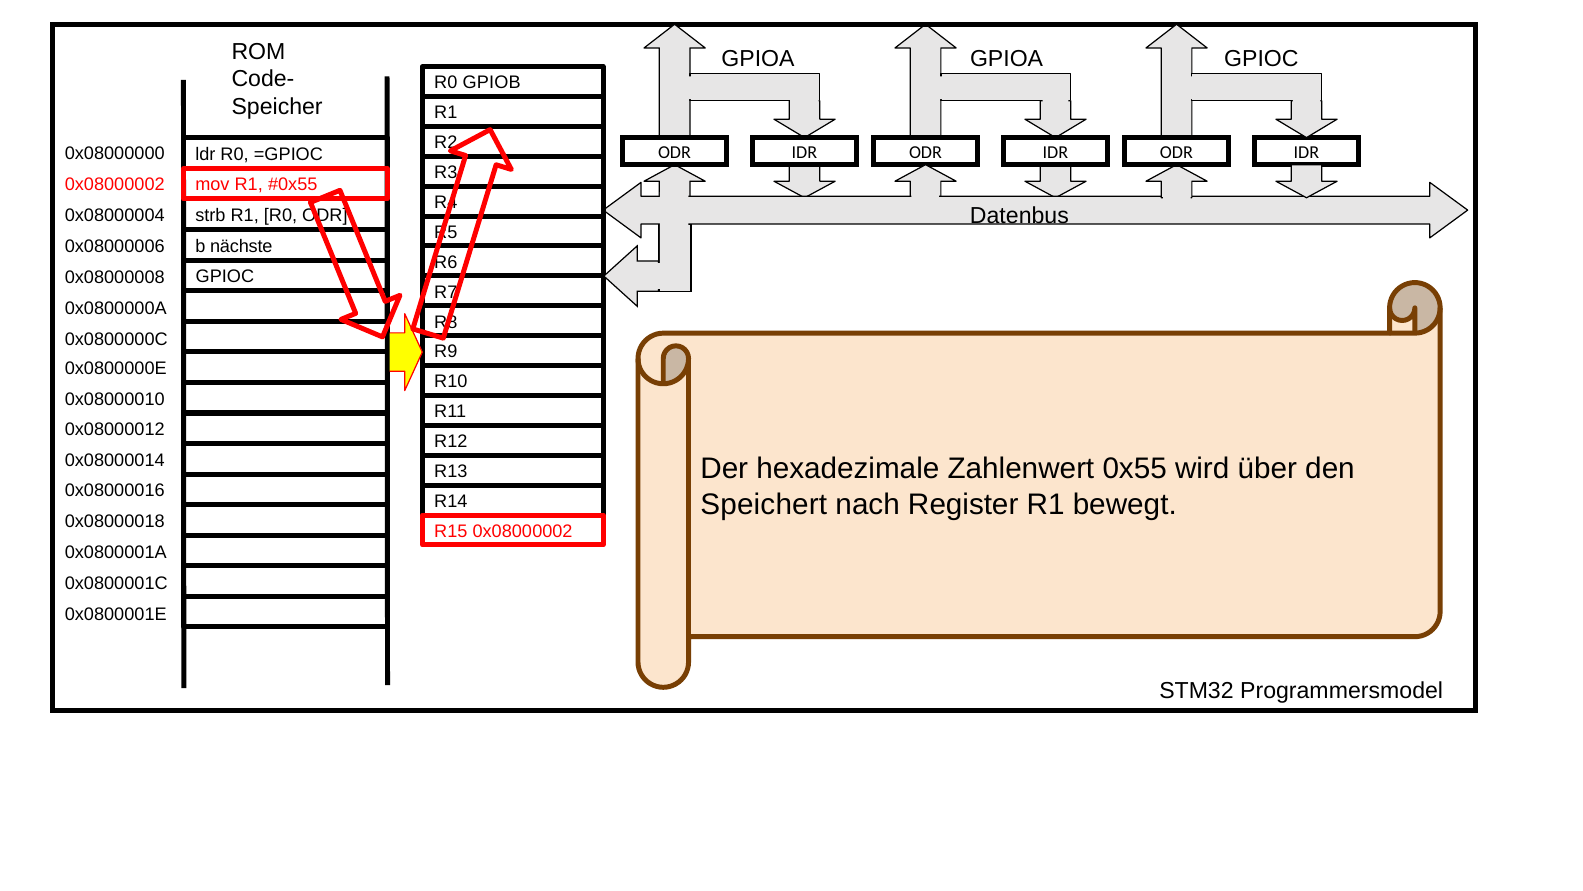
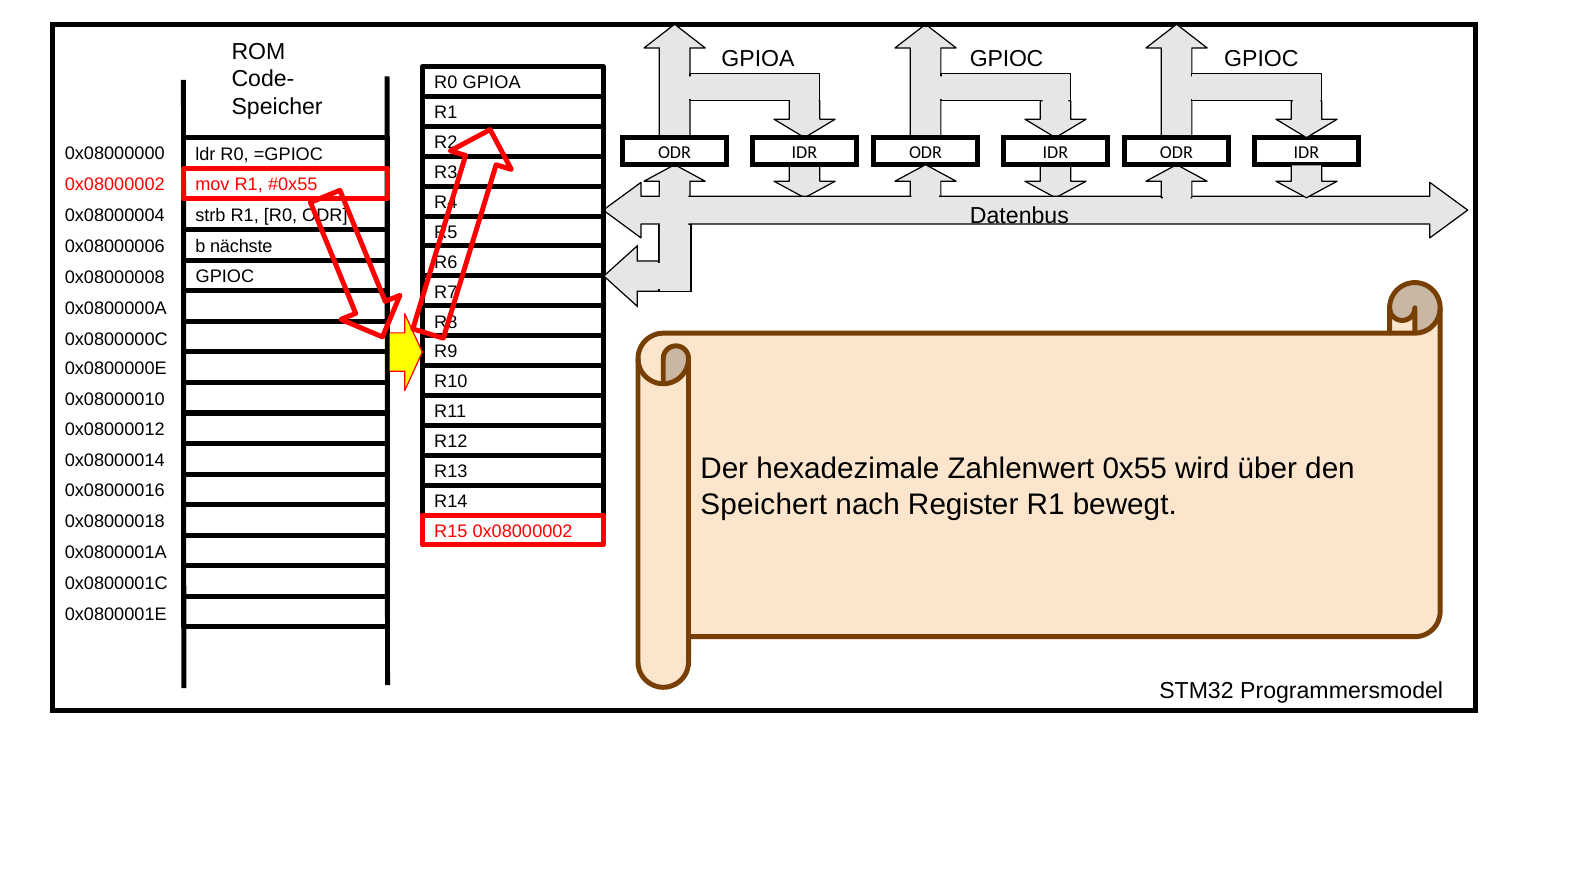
GPIOA: GPIOA -> GPIOC (1007, 58)
R0 GPIOB: GPIOB -> GPIOA (492, 83)
